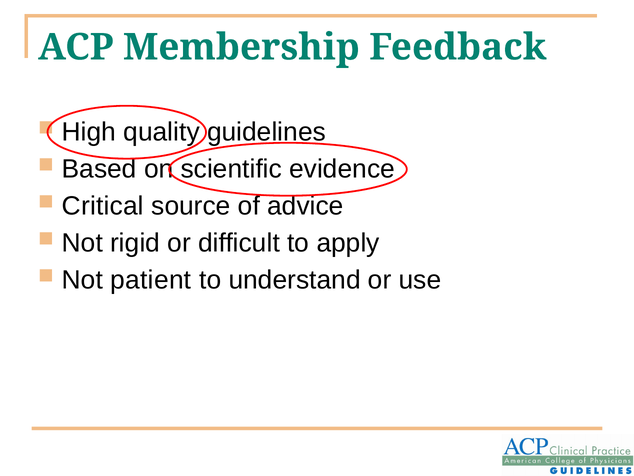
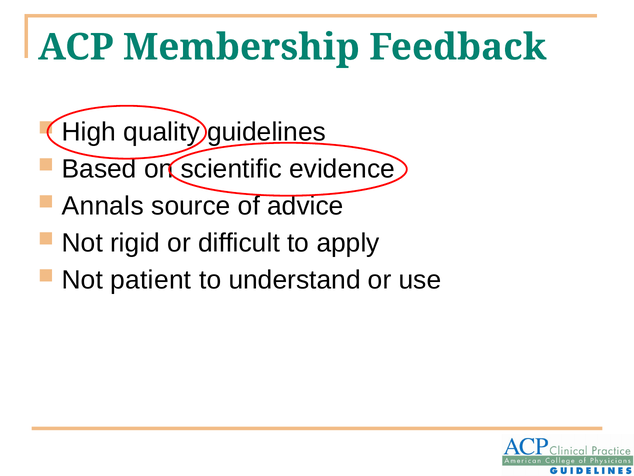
Critical: Critical -> Annals (103, 206)
